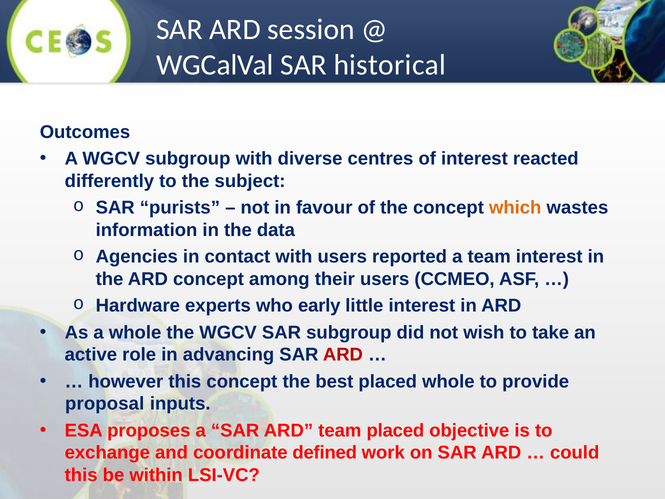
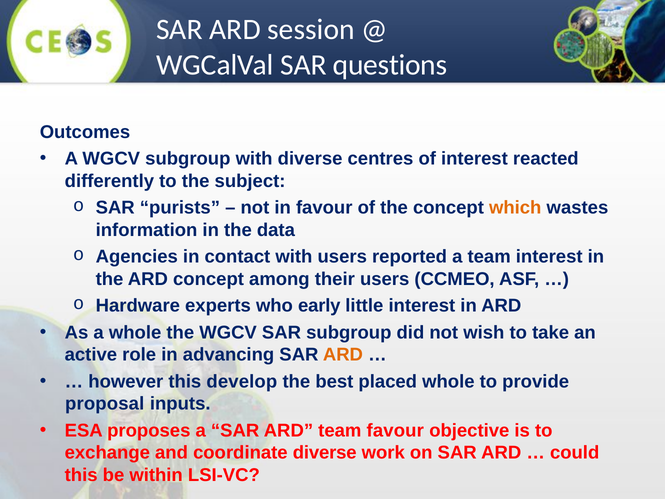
historical: historical -> questions (390, 65)
ARD colour: red -> orange (343, 355)
this concept: concept -> develop (242, 381)
team placed: placed -> favour (395, 430)
coordinate defined: defined -> diverse (325, 453)
